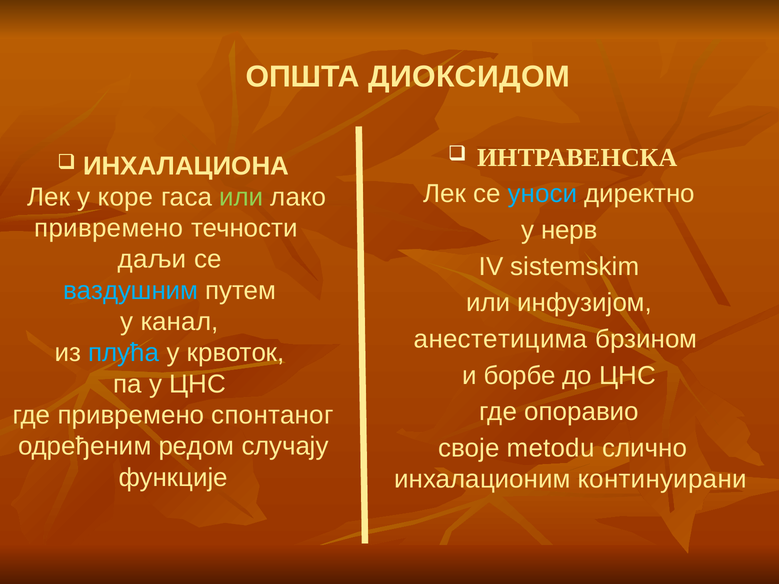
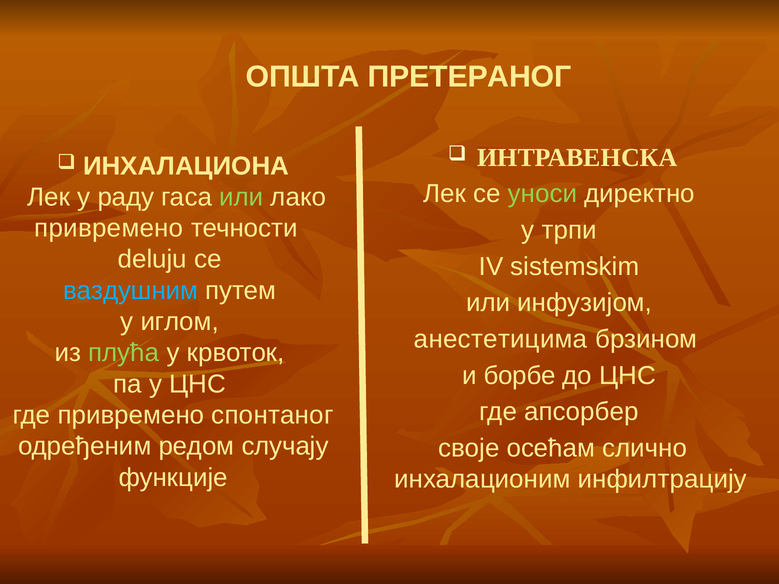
ДИОКСИДОМ: ДИОКСИДОМ -> ПРЕТЕРАНОГ (470, 77)
уноси colour: light blue -> light green (542, 194)
коре: коре -> раду (126, 197)
нерв: нерв -> трпи (569, 230)
даљи: даљи -> deluju (152, 260)
канал: канал -> иглом (180, 322)
плућа colour: light blue -> light green (124, 353)
опоравио: опоравио -> апсорбер (582, 412)
metodu: metodu -> осећам (551, 448)
континуирани: континуирани -> инфилтрацију (662, 479)
